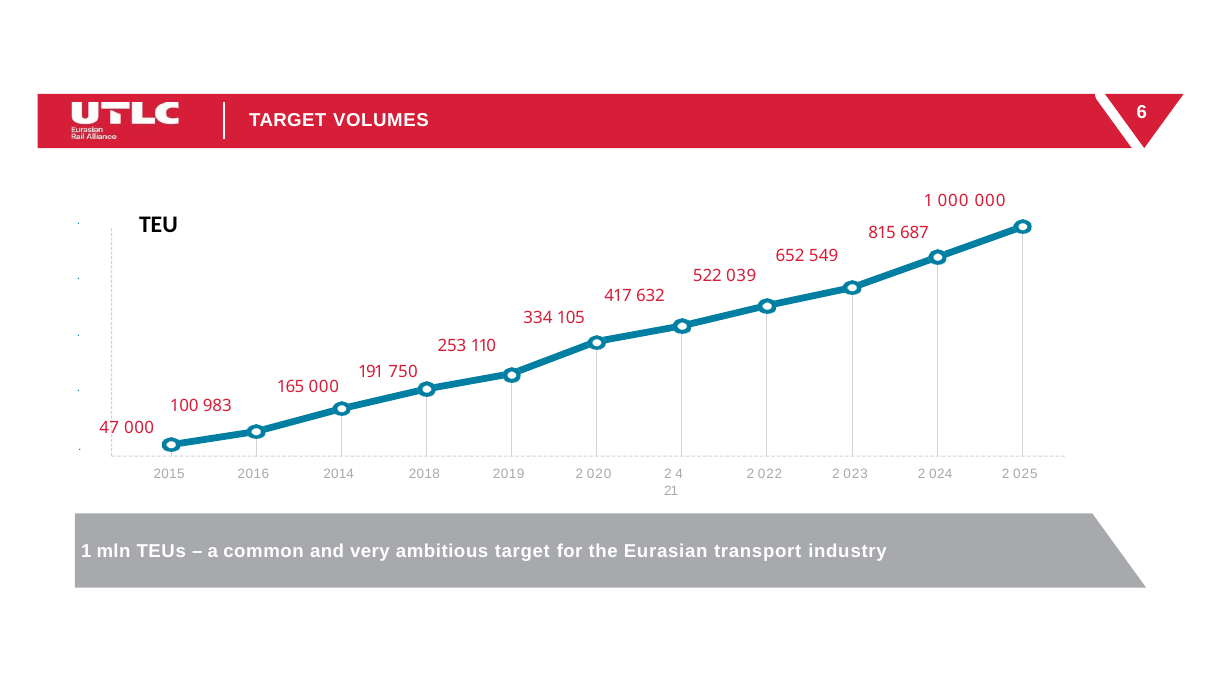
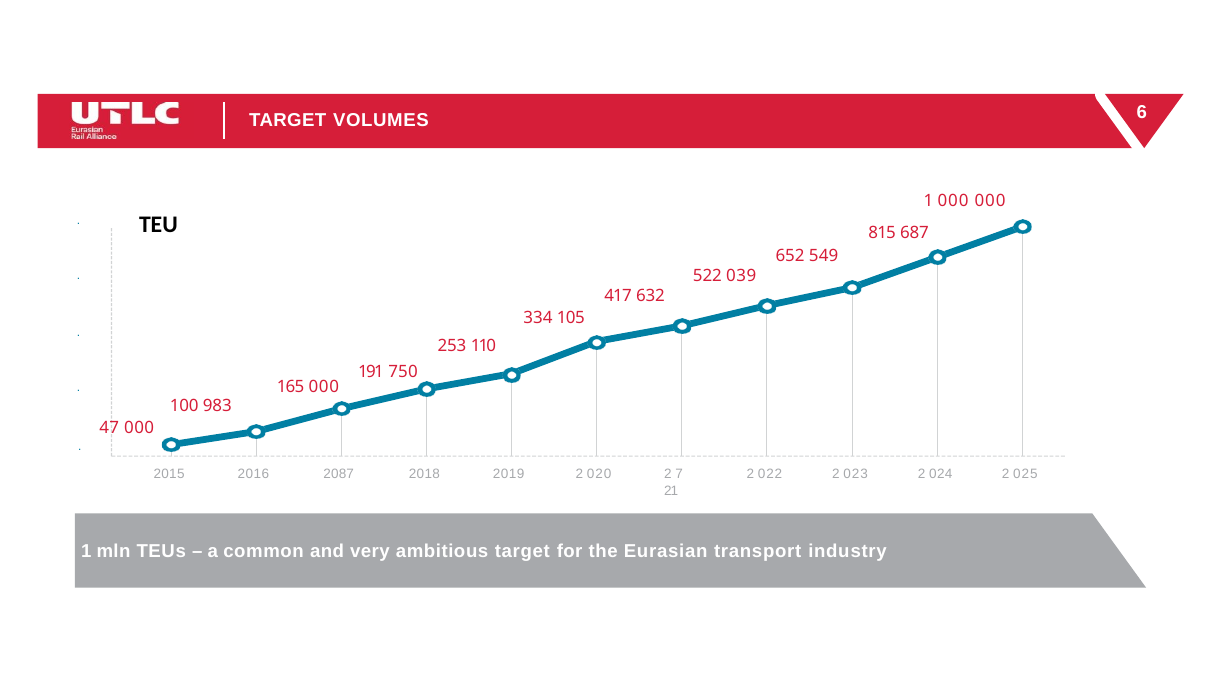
2014: 2014 -> 2087 (339, 474)
4: 4 -> 7 (679, 474)
